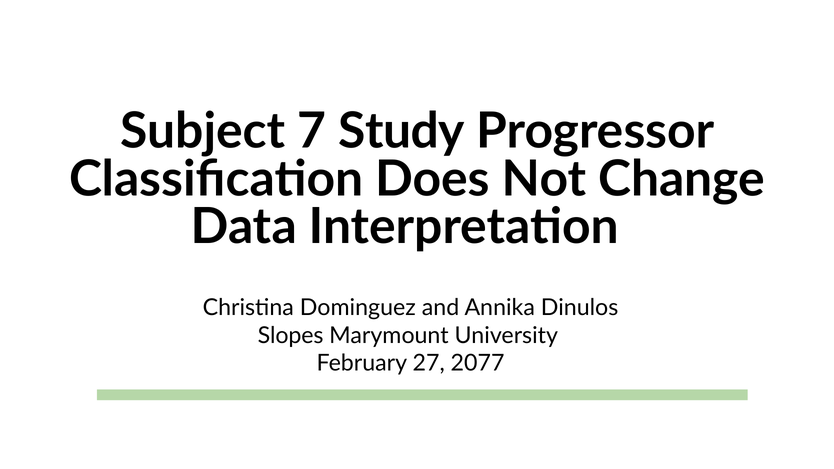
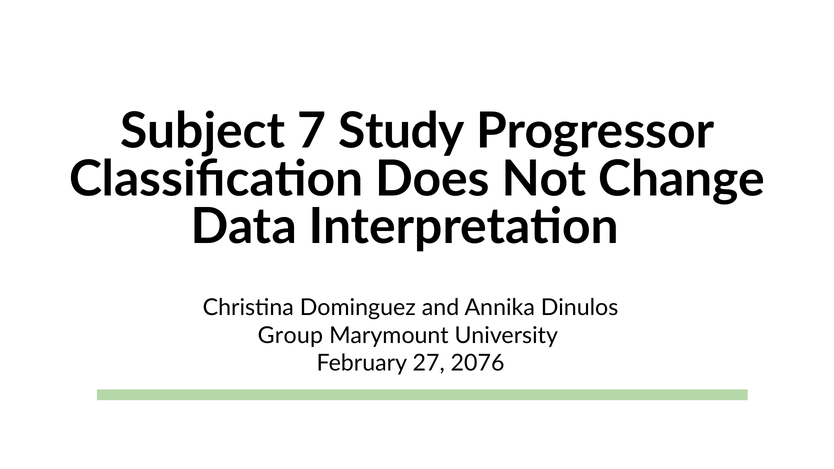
Slopes: Slopes -> Group (290, 336)
2077: 2077 -> 2076 (478, 363)
